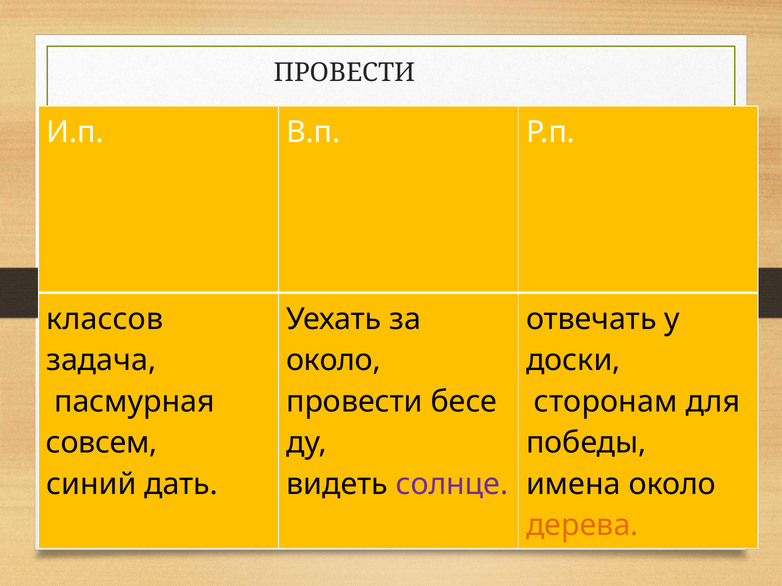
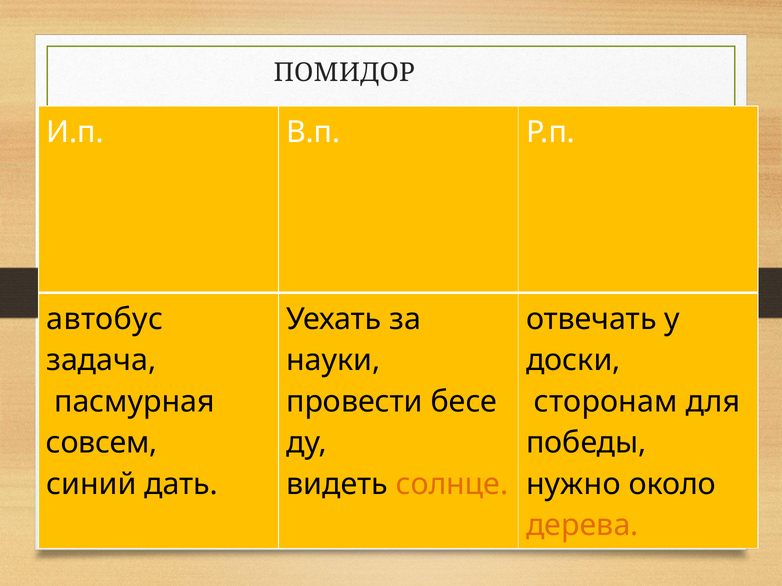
ПРОВЕСТИ: ПРОВЕСТИ -> ПОМИДОР (344, 73)
классов: классов -> автобус (105, 319)
около: около -> науки (333, 361)
солнце colour: purple -> orange (452, 485)
имена: имена -> нужно (573, 485)
